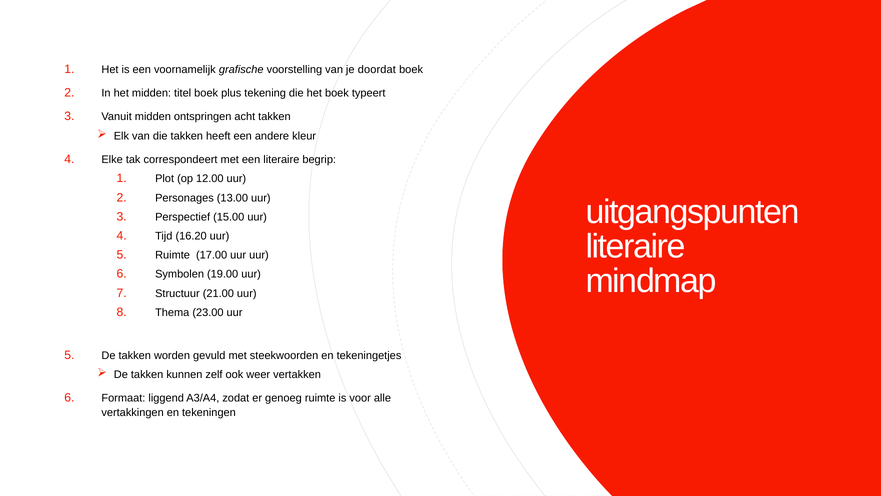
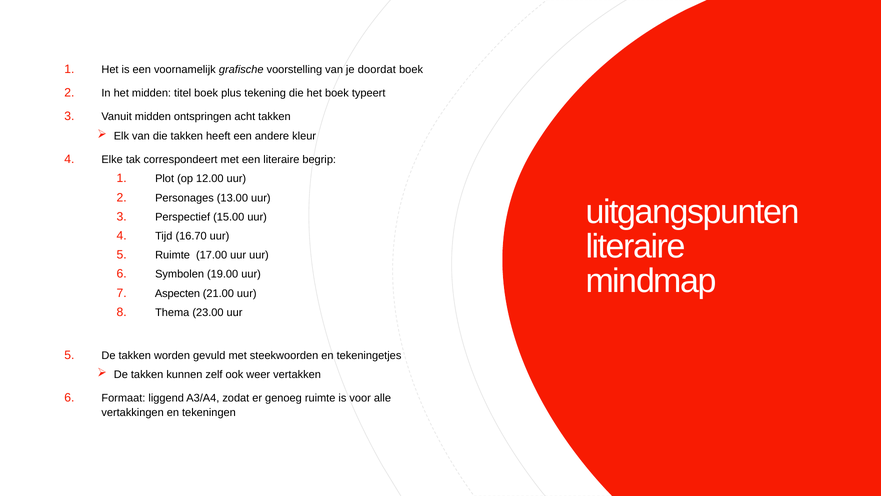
16.20: 16.20 -> 16.70 (191, 236)
Structuur: Structuur -> Aspecten (178, 293)
